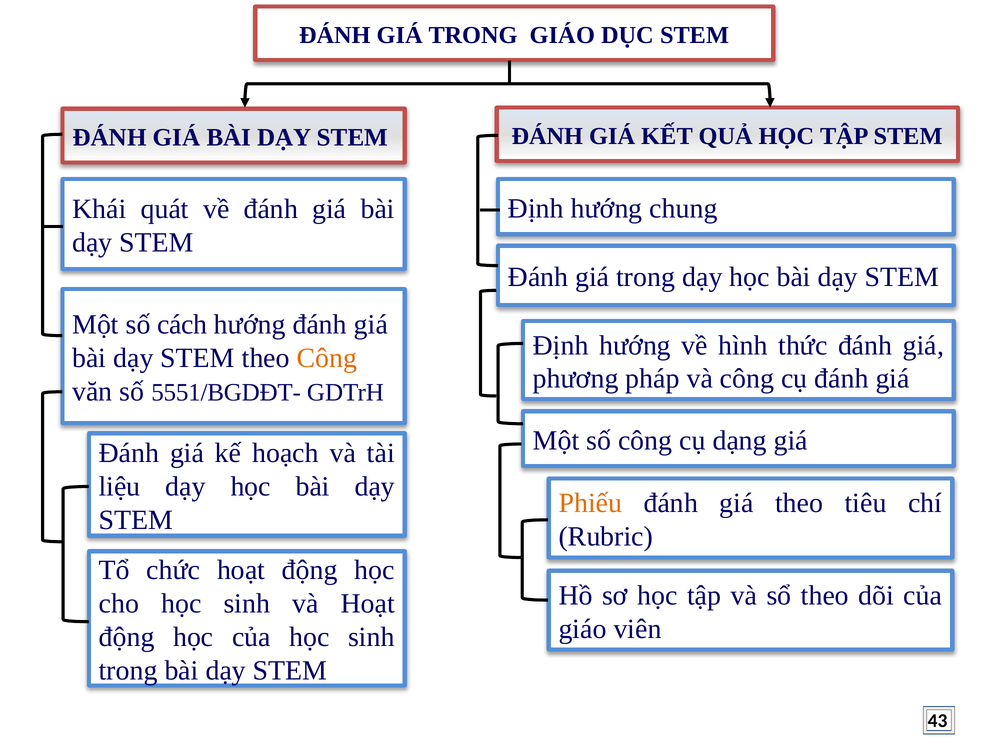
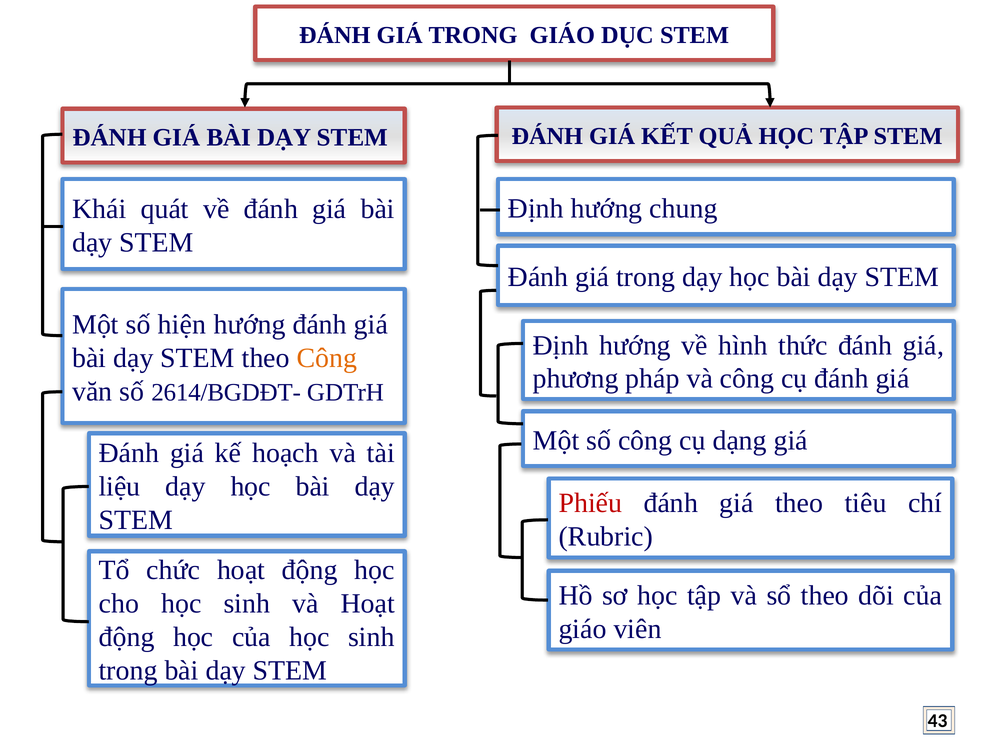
cách: cách -> hiện (182, 325)
5551/BGDĐT-: 5551/BGDĐT- -> 2614/BGDĐT- (226, 393)
Phiếu colour: orange -> red (590, 503)
